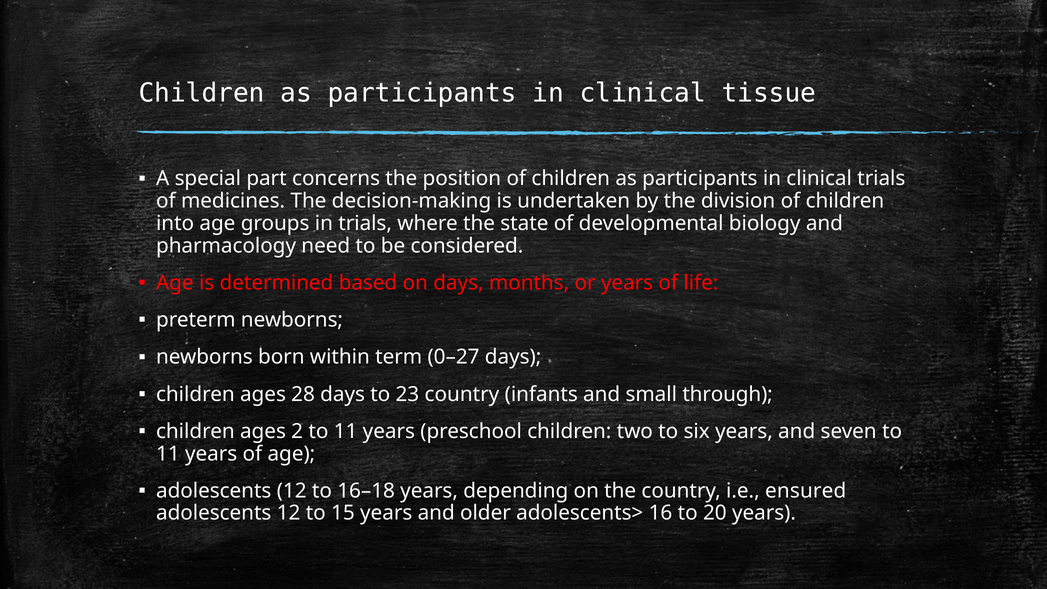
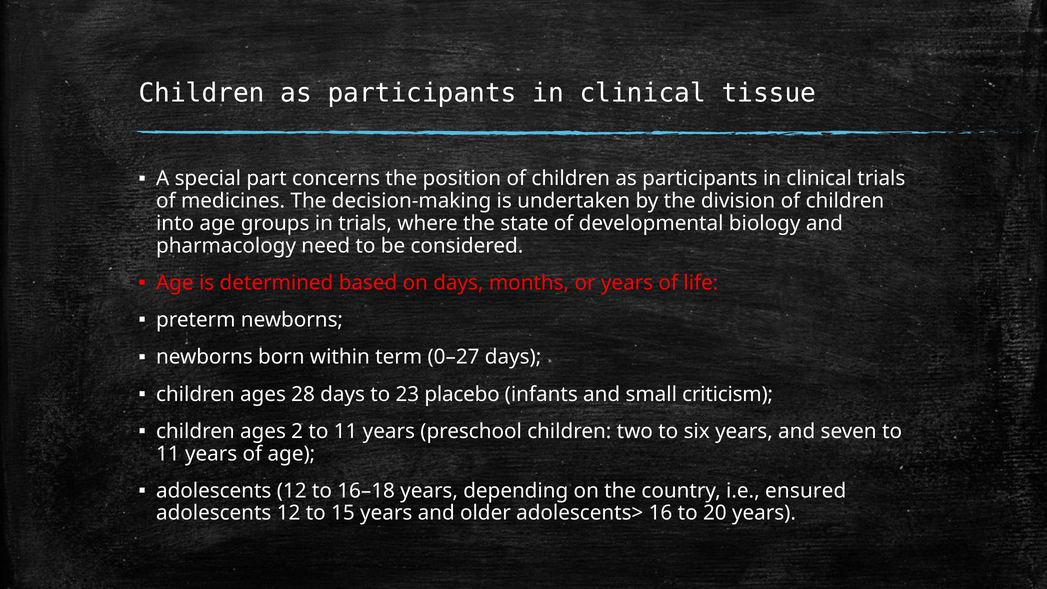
23 country: country -> placebo (462, 394)
through: through -> criticism (728, 394)
